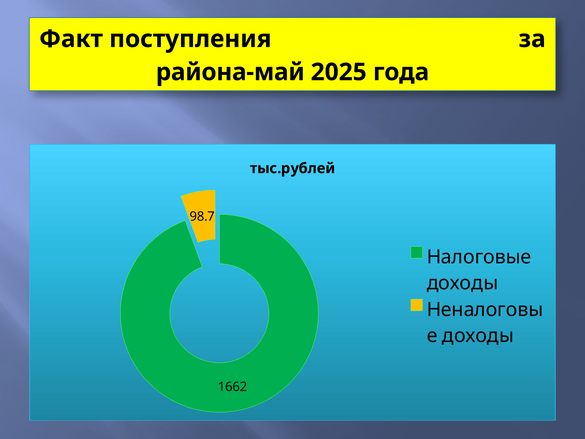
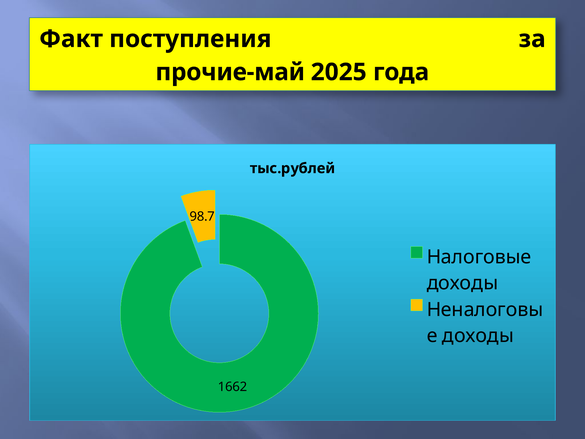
района-май: района-май -> прочие-май (230, 72)
